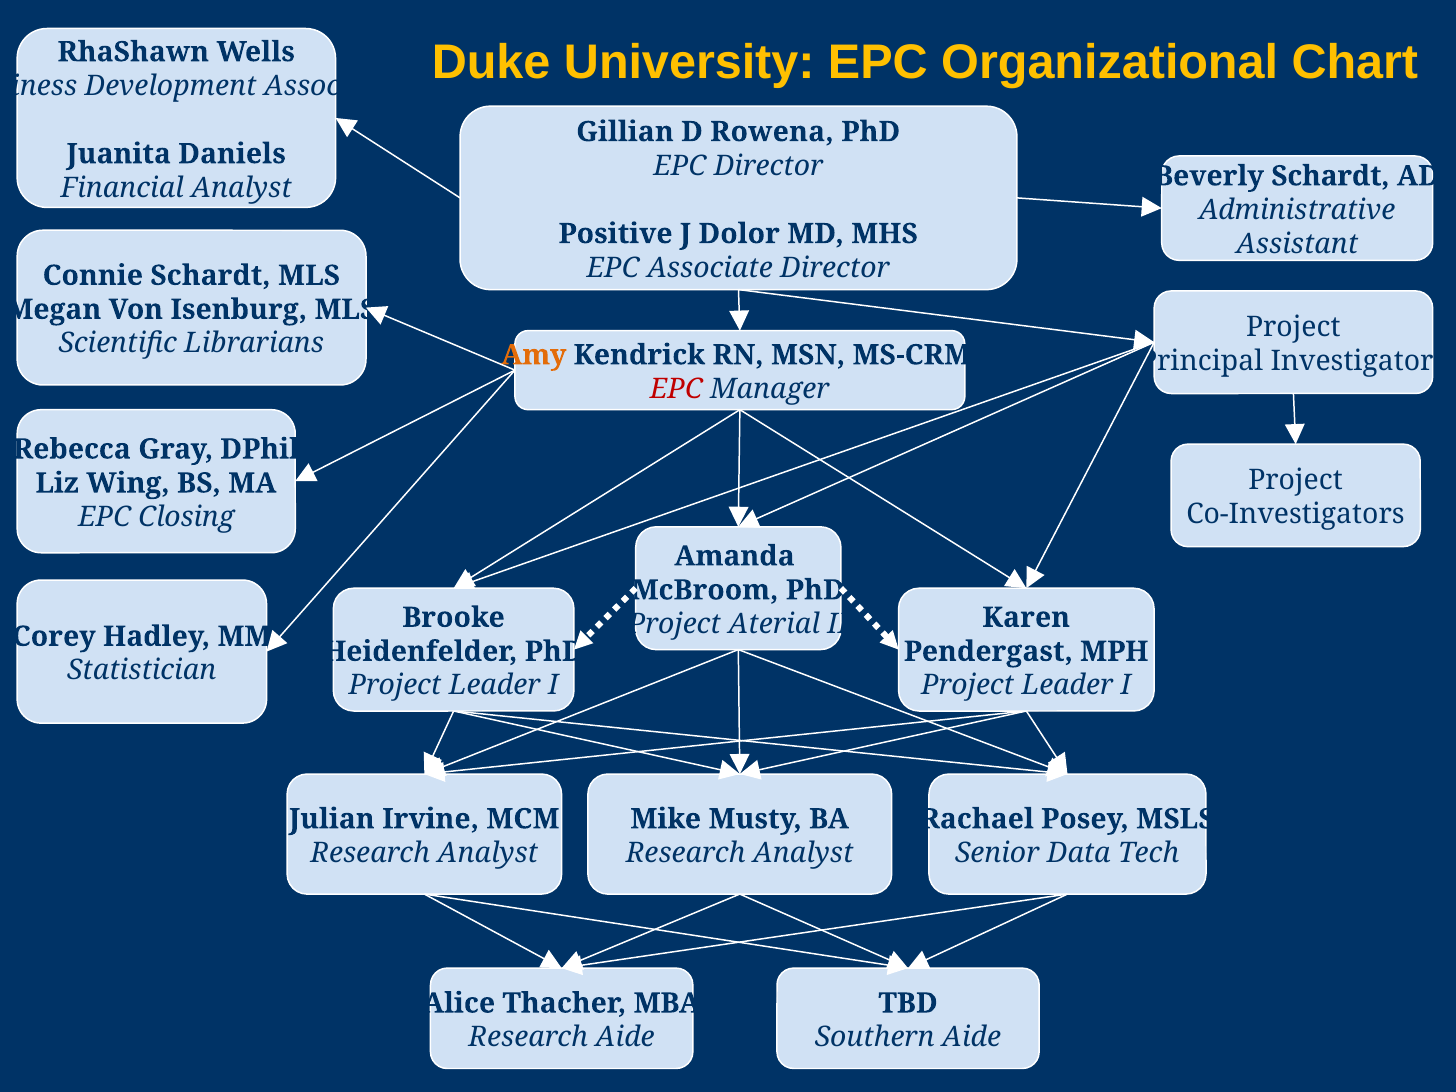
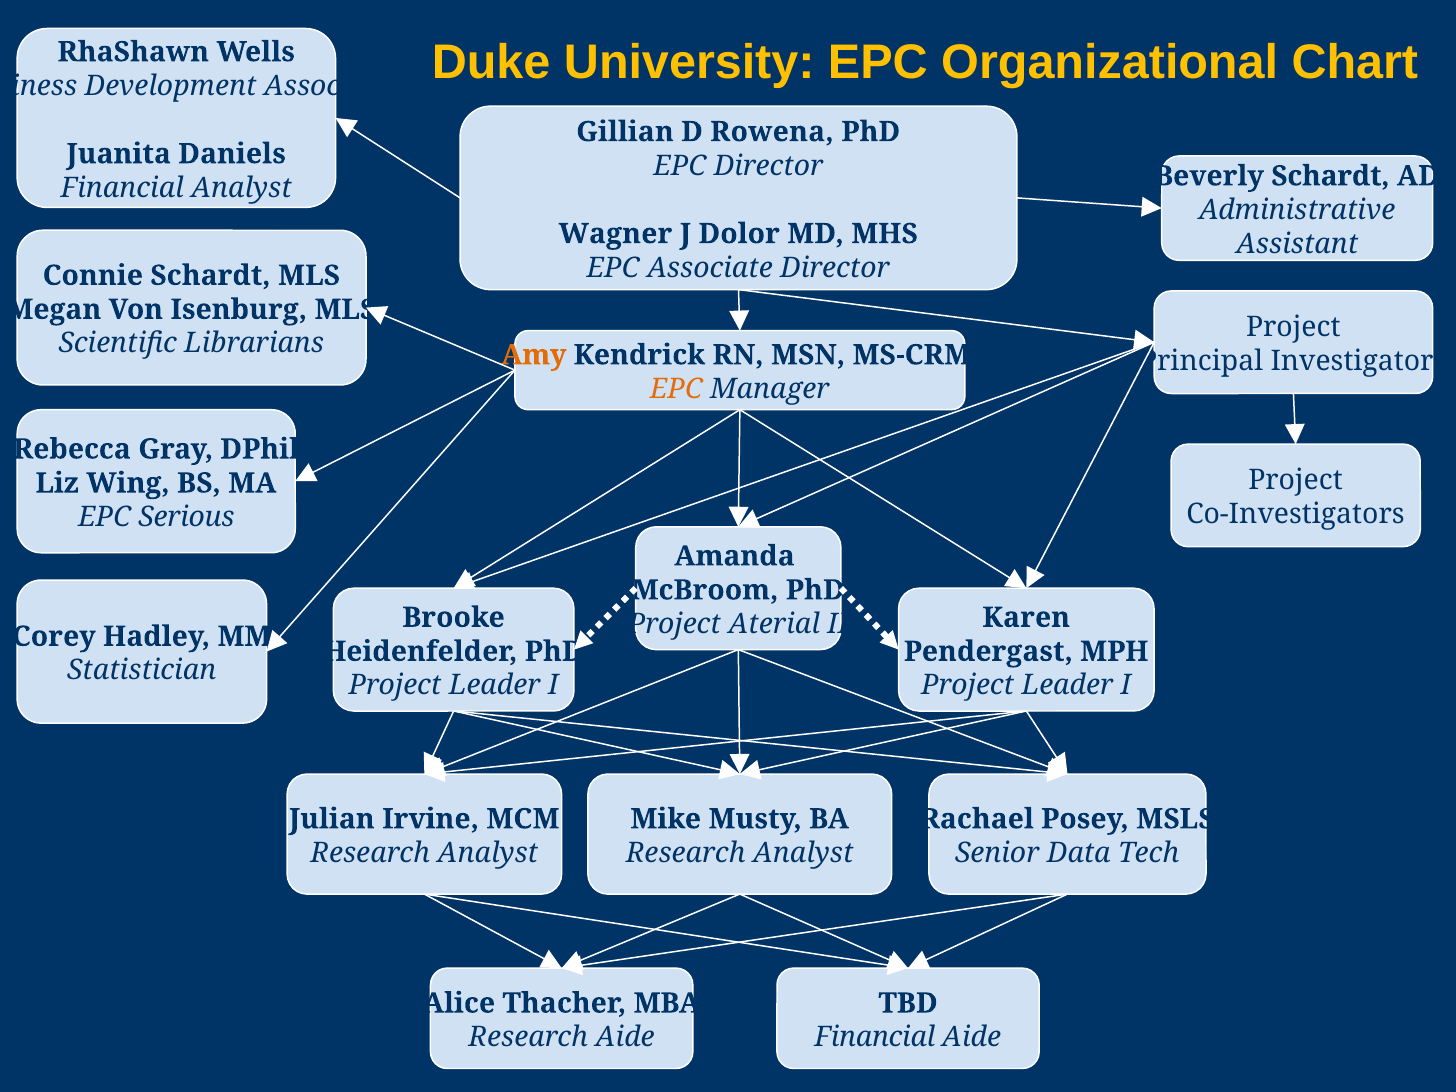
Positive: Positive -> Wagner (616, 234)
EPC colour: red -> orange (676, 389)
Closing: Closing -> Serious (187, 517)
Southern: Southern -> Financial (875, 1037)
